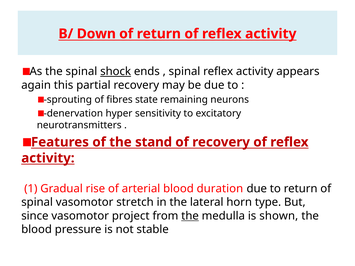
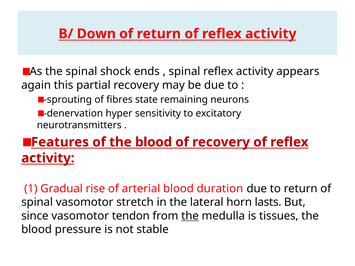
shock underline: present -> none (116, 71)
of the stand: stand -> blood (154, 142)
type: type -> lasts (268, 202)
project: project -> tendon (131, 216)
shown: shown -> tissues (279, 216)
